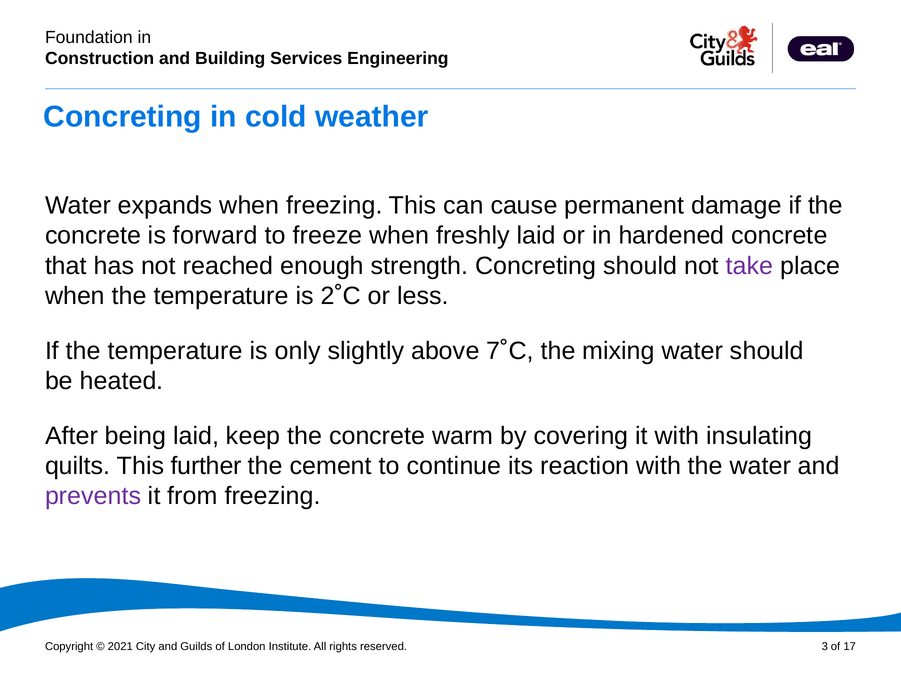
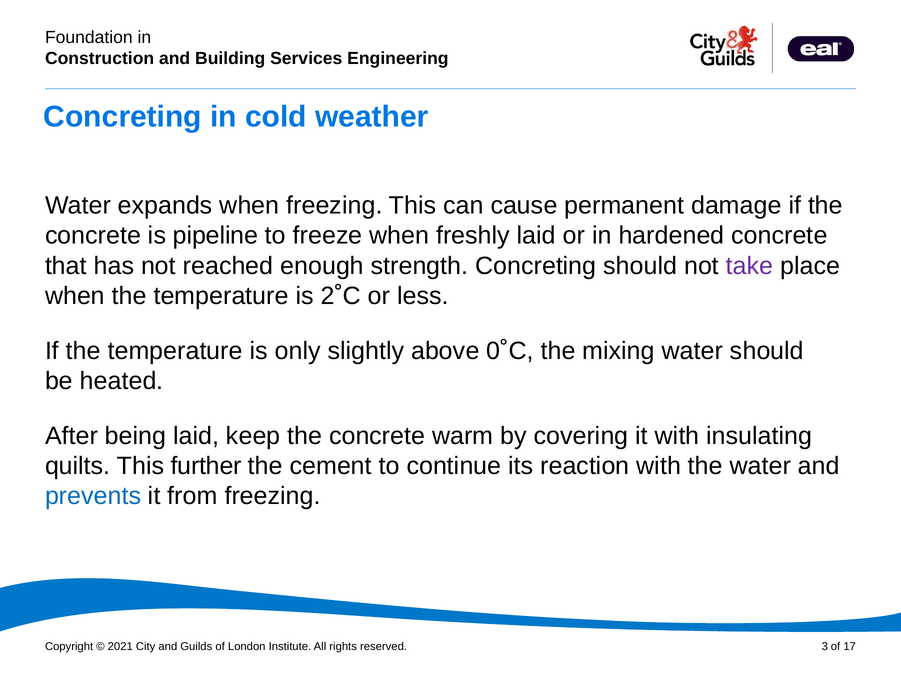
forward: forward -> pipeline (216, 236)
7˚C: 7˚C -> 0˚C (510, 351)
prevents colour: purple -> blue (93, 496)
